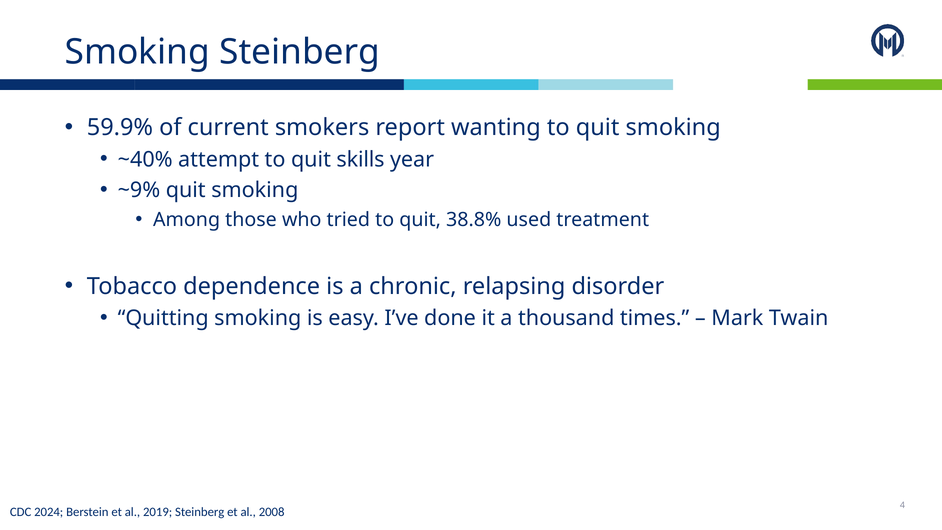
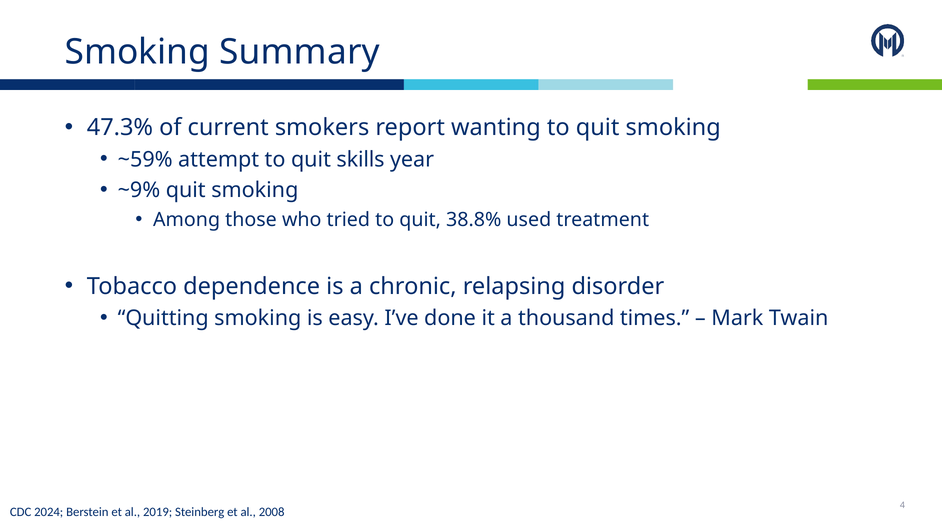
Smoking Steinberg: Steinberg -> Summary (299, 52)
59.9%: 59.9% -> 47.3% (120, 128)
~40%: ~40% -> ~59% (145, 159)
